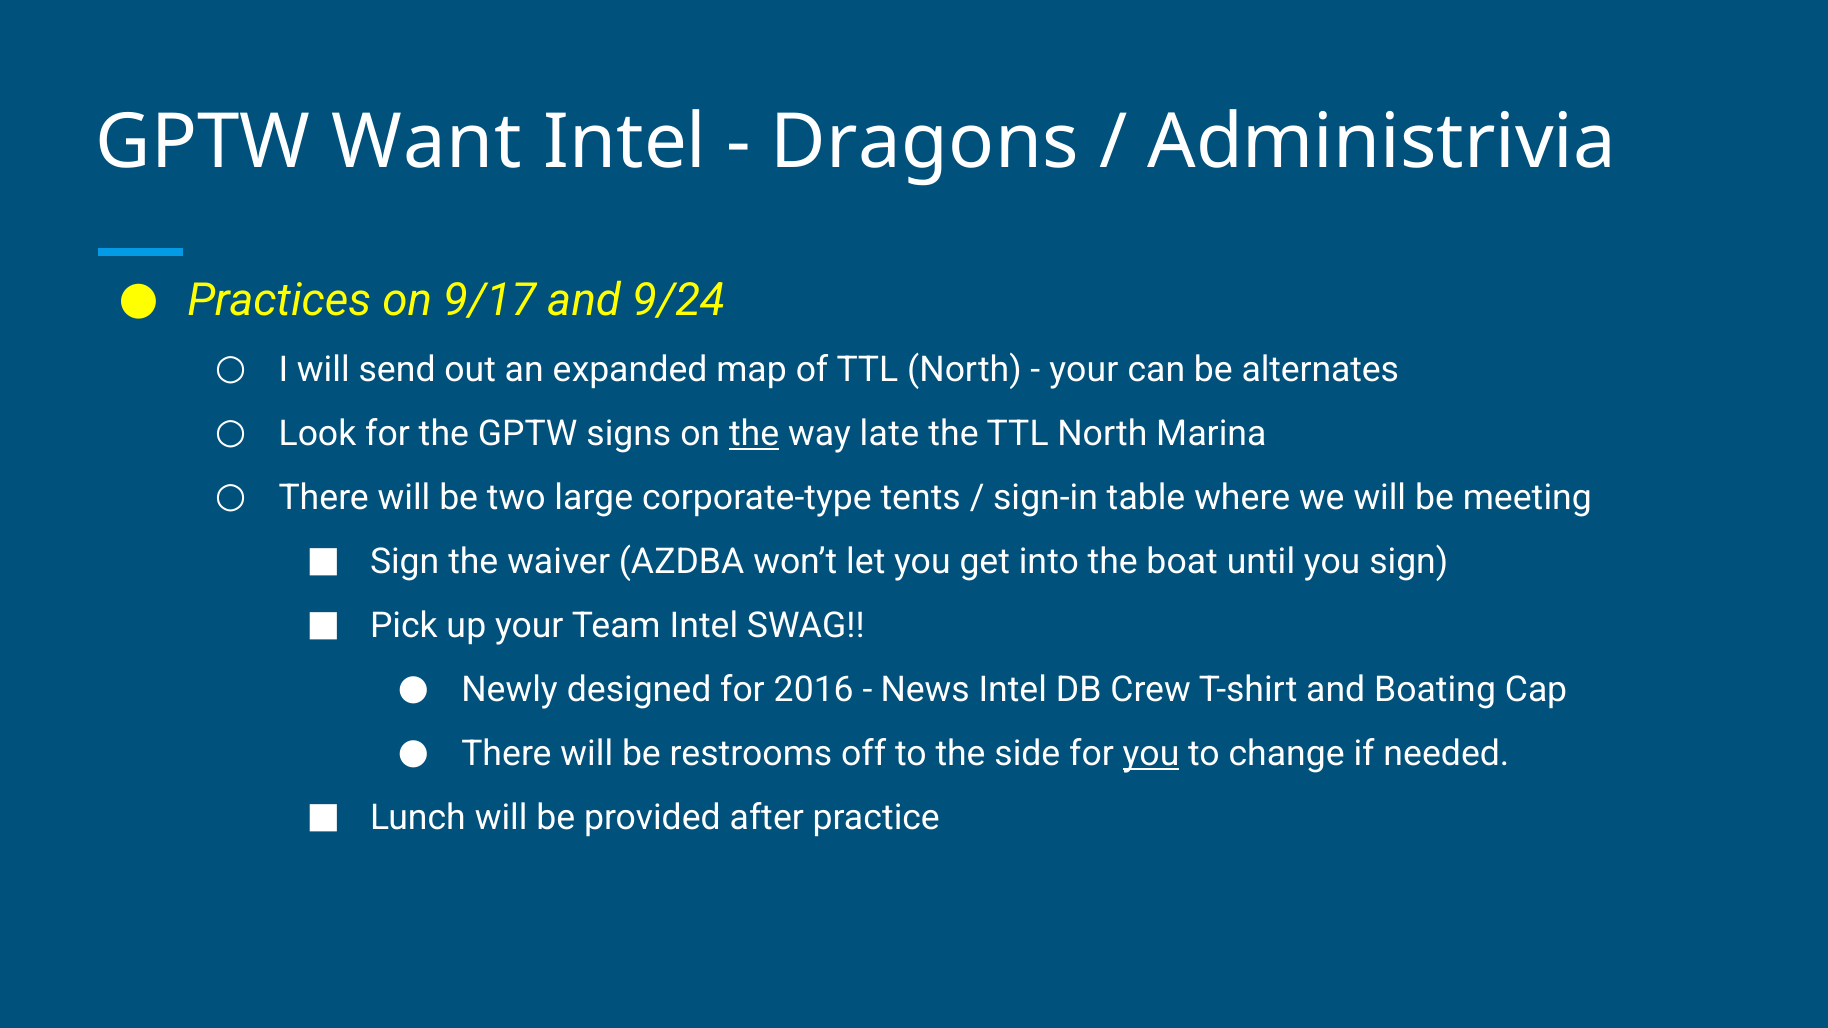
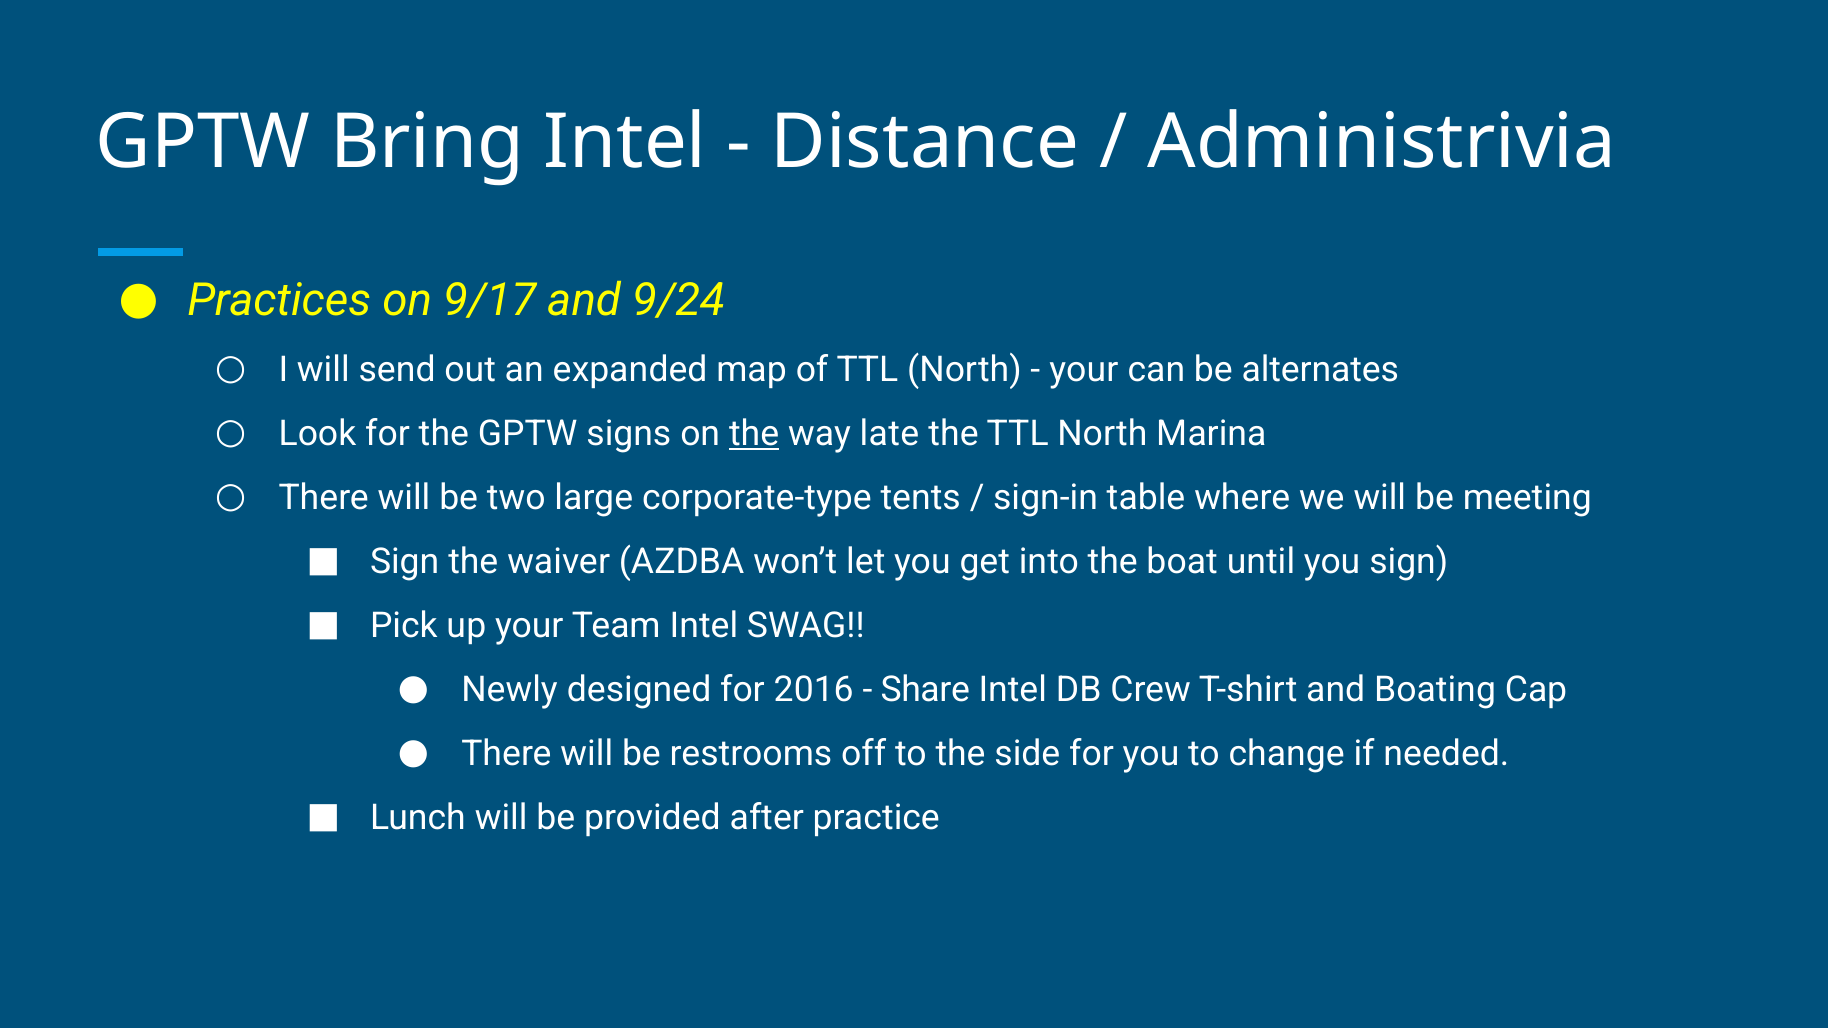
Want: Want -> Bring (427, 142)
Dragons: Dragons -> Distance (925, 142)
News: News -> Share (925, 690)
you underline: present -> none (1151, 754)
